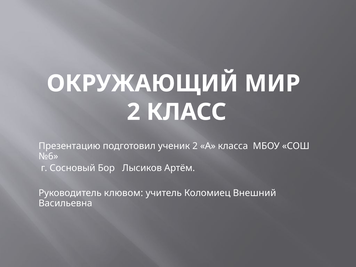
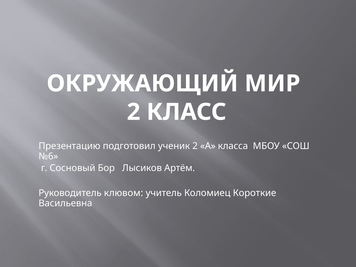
Внешний: Внешний -> Короткие (255, 193)
